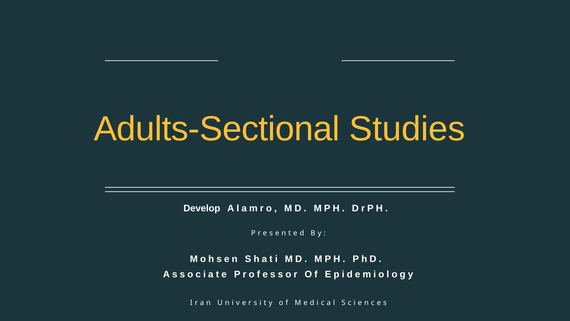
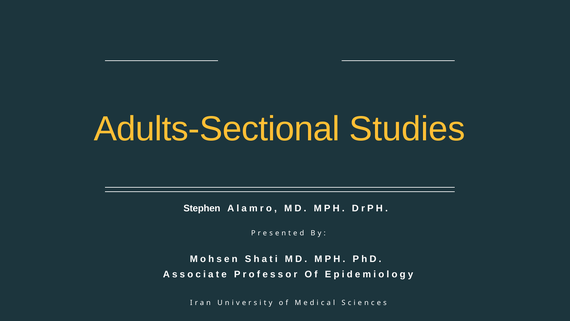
Develop: Develop -> Stephen (202, 208)
